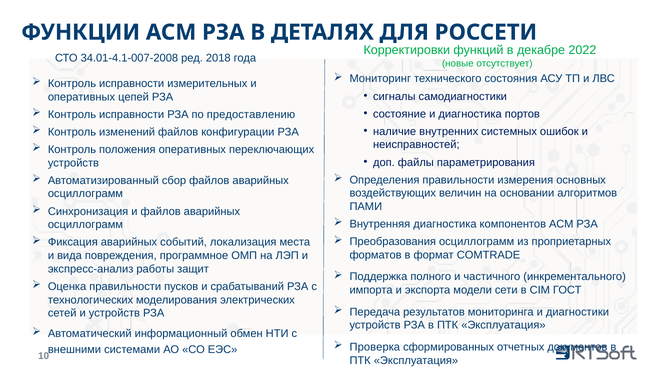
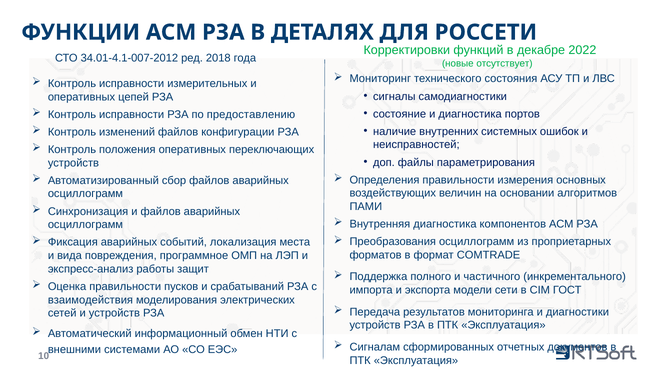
34.01-4.1-007-2008: 34.01-4.1-007-2008 -> 34.01-4.1-007-2012 (129, 58)
технологических: технологических -> взаимодействия (90, 300)
Проверка: Проверка -> Сигналам (375, 347)
